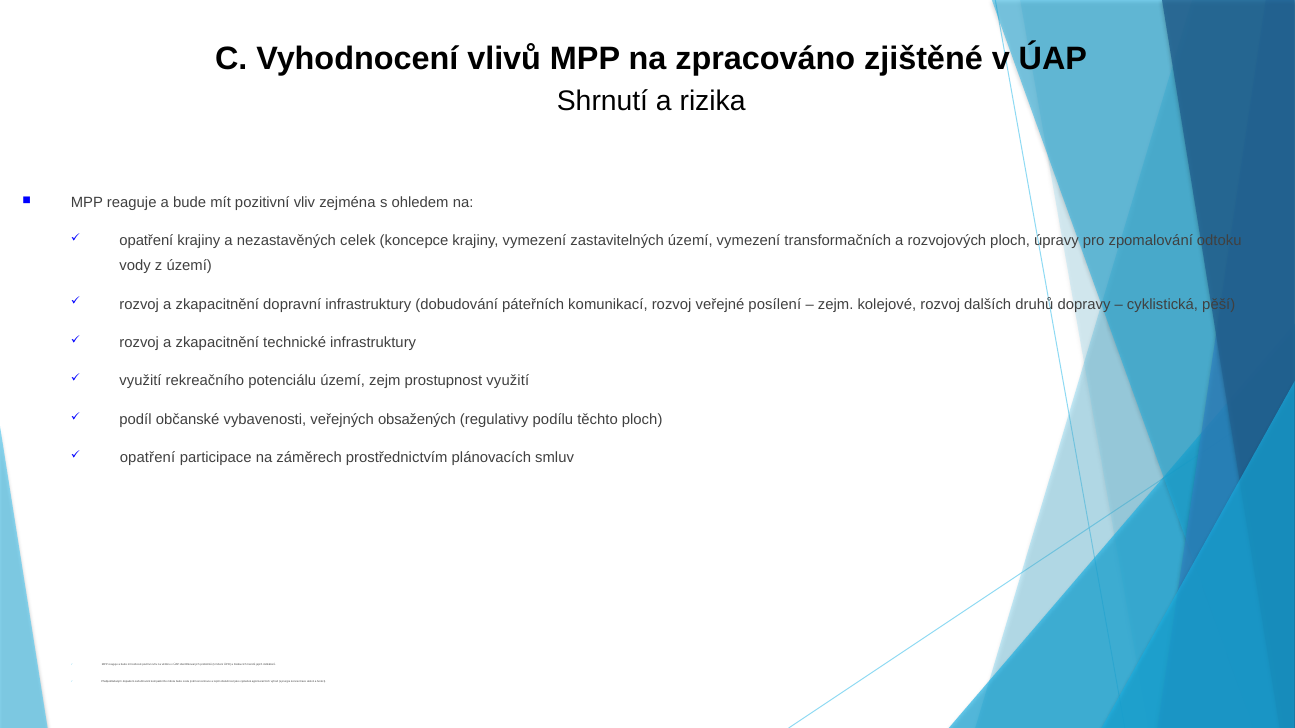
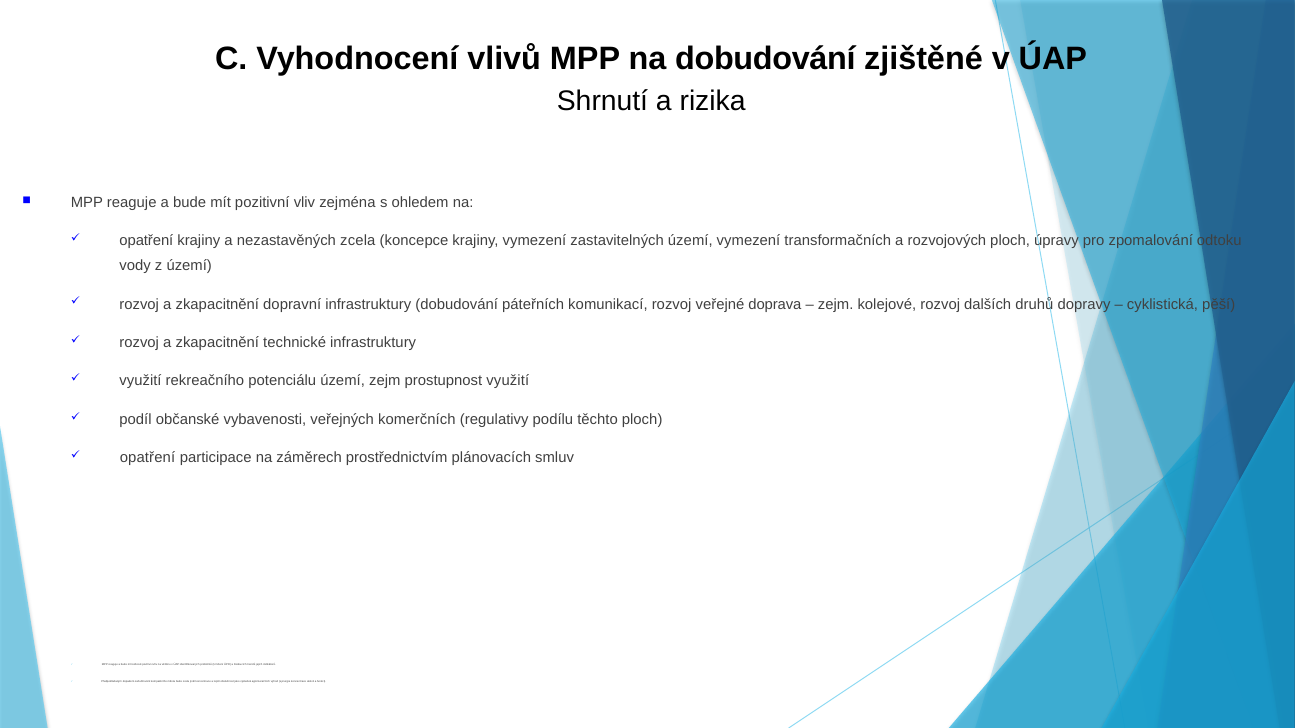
na zpracováno: zpracováno -> dobudování (765, 59)
nezastavěných celek: celek -> zcela (358, 241)
posílení: posílení -> doprava (775, 304)
obsažených: obsažených -> komerčních (417, 420)
